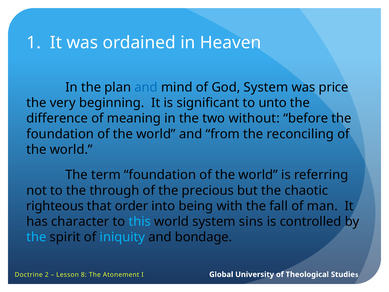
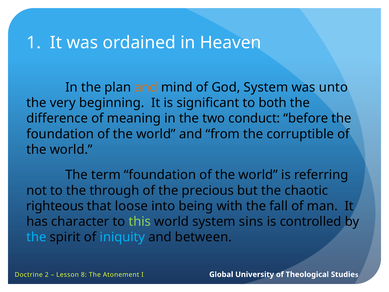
and colour: blue -> orange (146, 87)
price: price -> unto (333, 87)
unto: unto -> both (273, 103)
without: without -> conduct (254, 118)
reconciling: reconciling -> corruptible (300, 134)
order: order -> loose (131, 206)
this colour: light blue -> light green (140, 221)
bondage: bondage -> between (203, 237)
